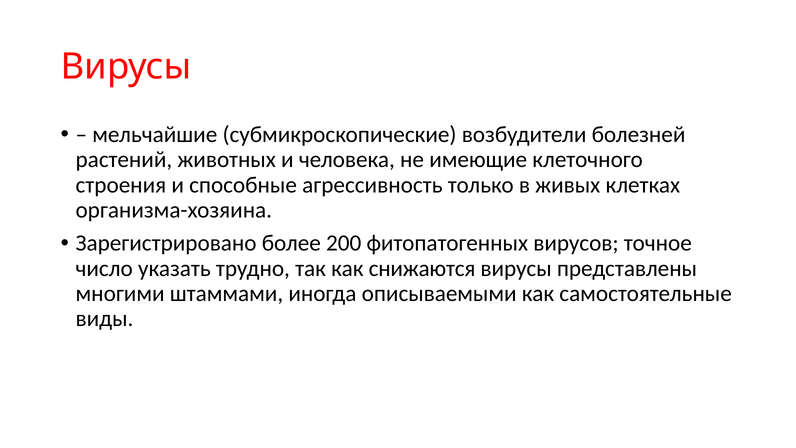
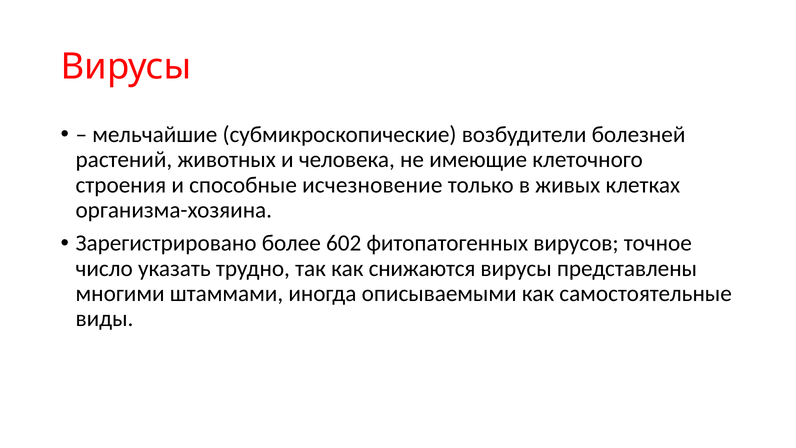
агрессивность: агрессивность -> исчезновение (372, 185)
200: 200 -> 602 (344, 243)
